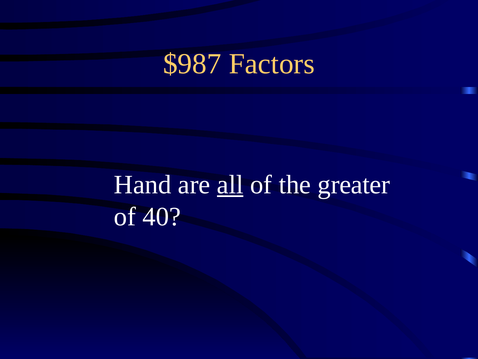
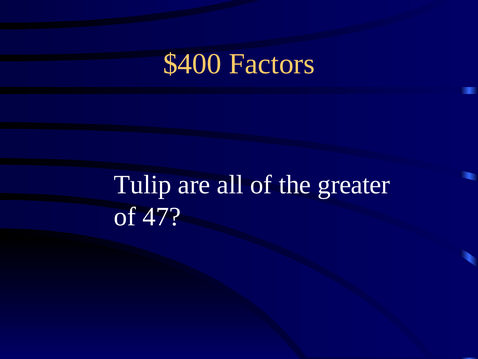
$987: $987 -> $400 (192, 64)
Hand: Hand -> Tulip (143, 184)
all underline: present -> none (230, 184)
40: 40 -> 47 (162, 216)
